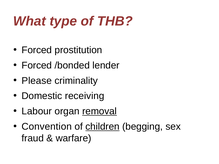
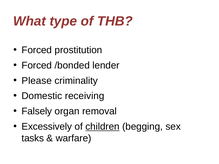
Labour: Labour -> Falsely (37, 111)
removal underline: present -> none (100, 111)
Convention: Convention -> Excessively (47, 127)
fraud: fraud -> tasks (33, 138)
